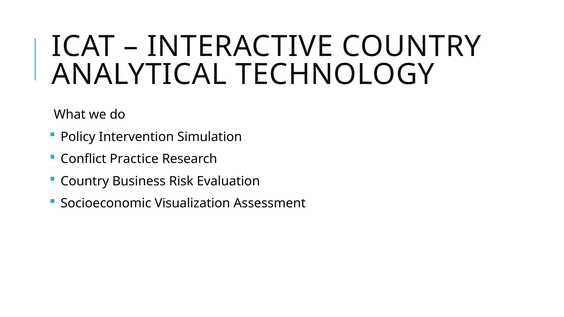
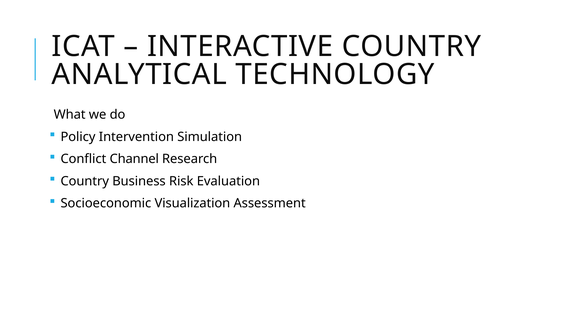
Practice: Practice -> Channel (134, 159)
